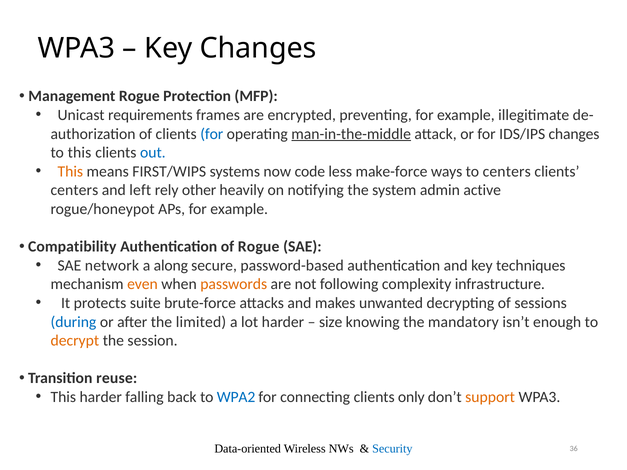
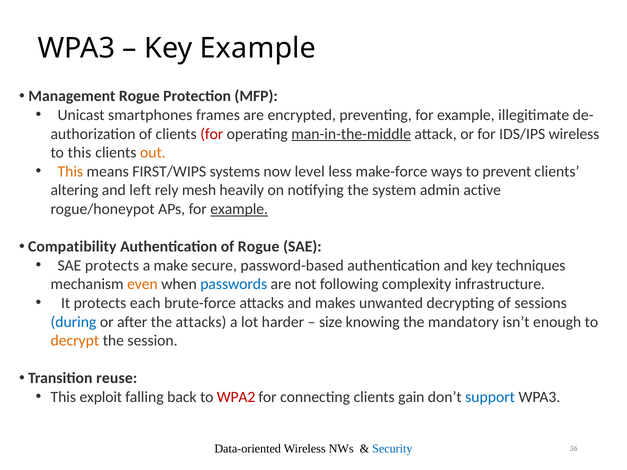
Key Changes: Changes -> Example (258, 48)
requirements: requirements -> smartphones (150, 115)
for colour: blue -> red (212, 134)
IDS/IPS changes: changes -> wireless (574, 134)
out colour: blue -> orange (153, 153)
code: code -> level (310, 172)
to centers: centers -> prevent (507, 172)
centers: centers -> altering (75, 190)
other: other -> mesh (199, 190)
example underline: none -> present (239, 209)
SAE network: network -> protects (112, 266)
along: along -> make (171, 266)
passwords colour: orange -> blue (234, 284)
suite: suite -> each (145, 303)
the limited: limited -> attacks (201, 322)
This harder: harder -> exploit (101, 397)
WPA2 colour: blue -> red (236, 397)
only: only -> gain (411, 397)
support colour: orange -> blue (490, 397)
